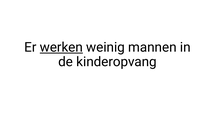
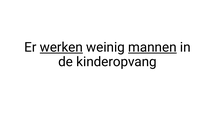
mannen underline: none -> present (152, 47)
